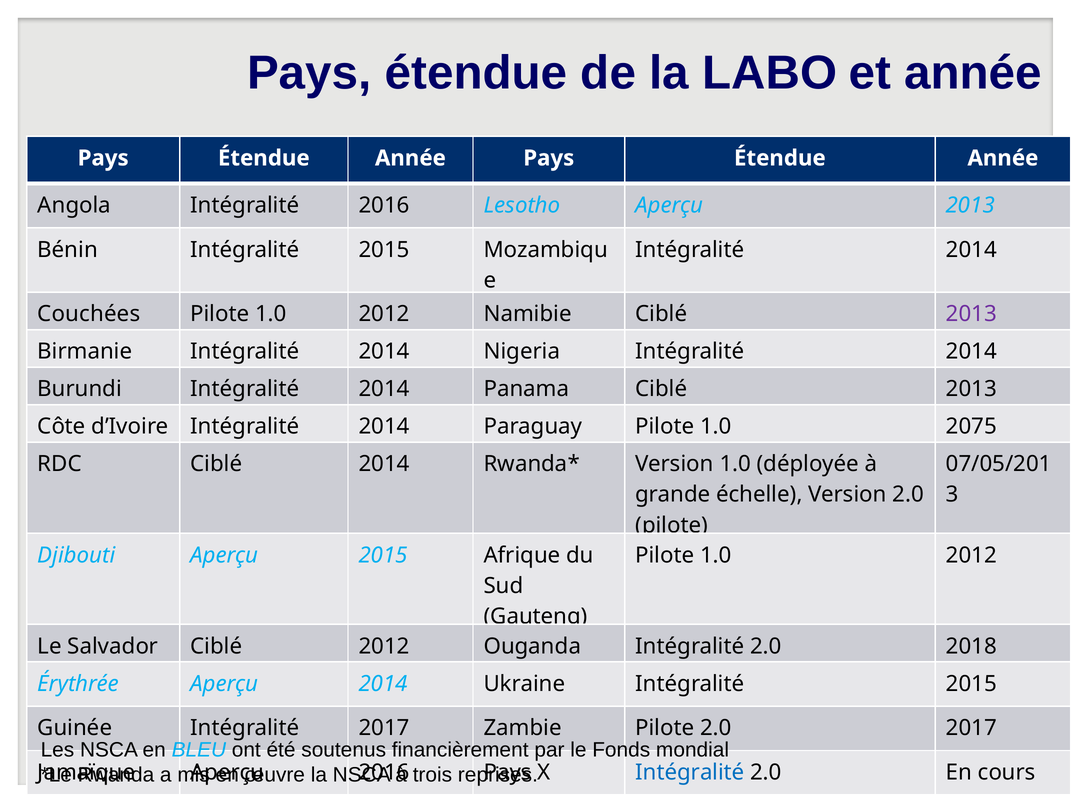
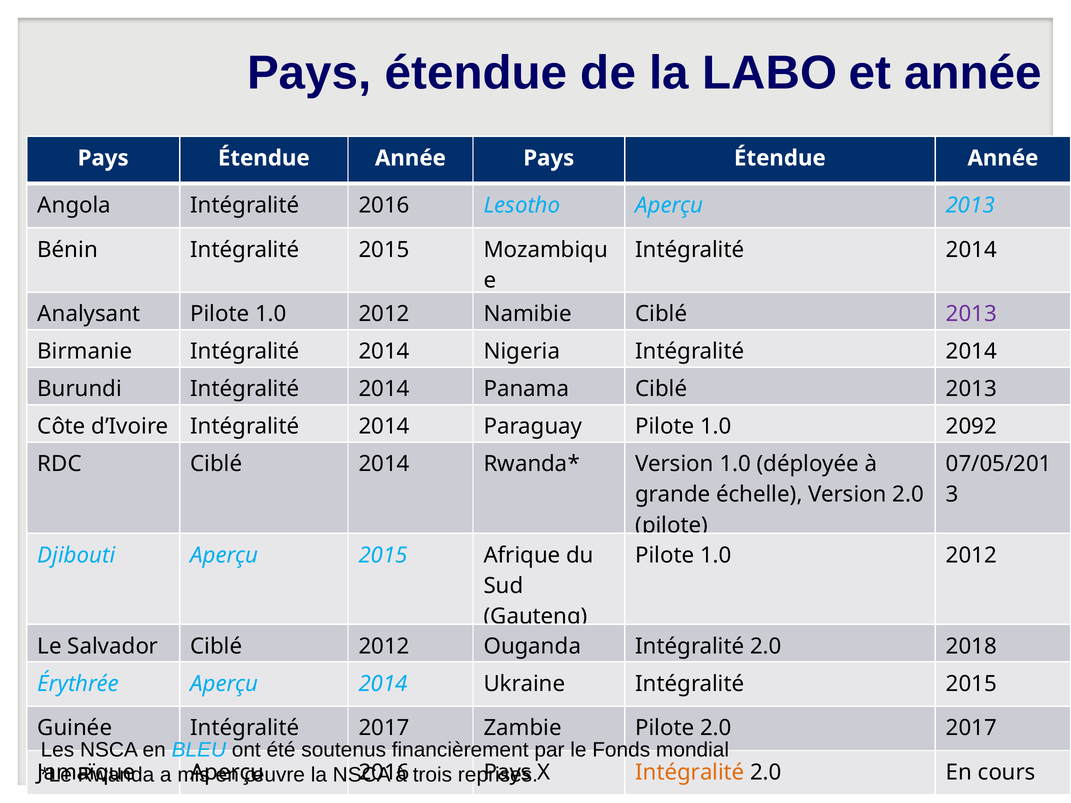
Couchées: Couchées -> Analysant (89, 314)
2075: 2075 -> 2092 (971, 427)
Intégralité colour: blue -> orange (690, 773)
